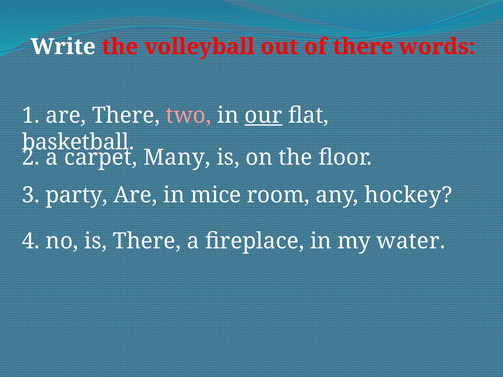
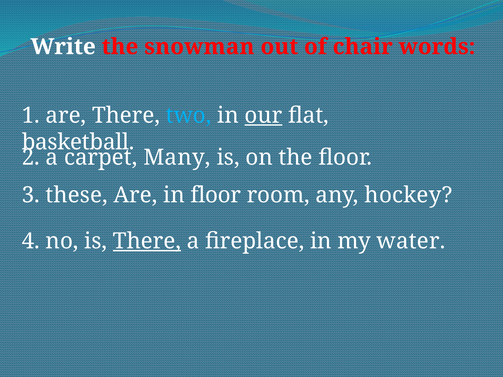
volleyball: volleyball -> snowman (199, 47)
of there: there -> chair (363, 47)
two colour: pink -> light blue (189, 116)
party: party -> these (77, 195)
in mice: mice -> floor (216, 195)
There underline: none -> present (147, 241)
